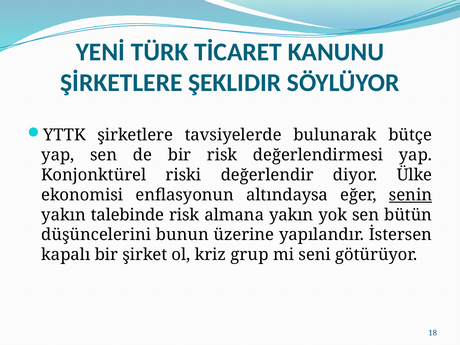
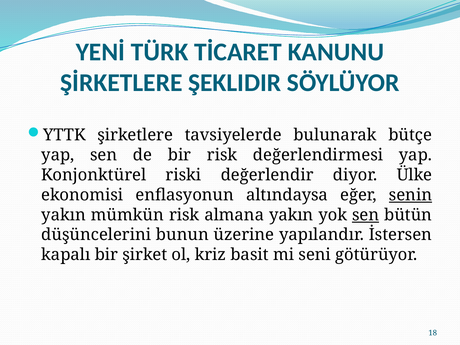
talebinde: talebinde -> mümkün (127, 215)
sen underline: none -> present (366, 215)
grup: grup -> basit (250, 255)
